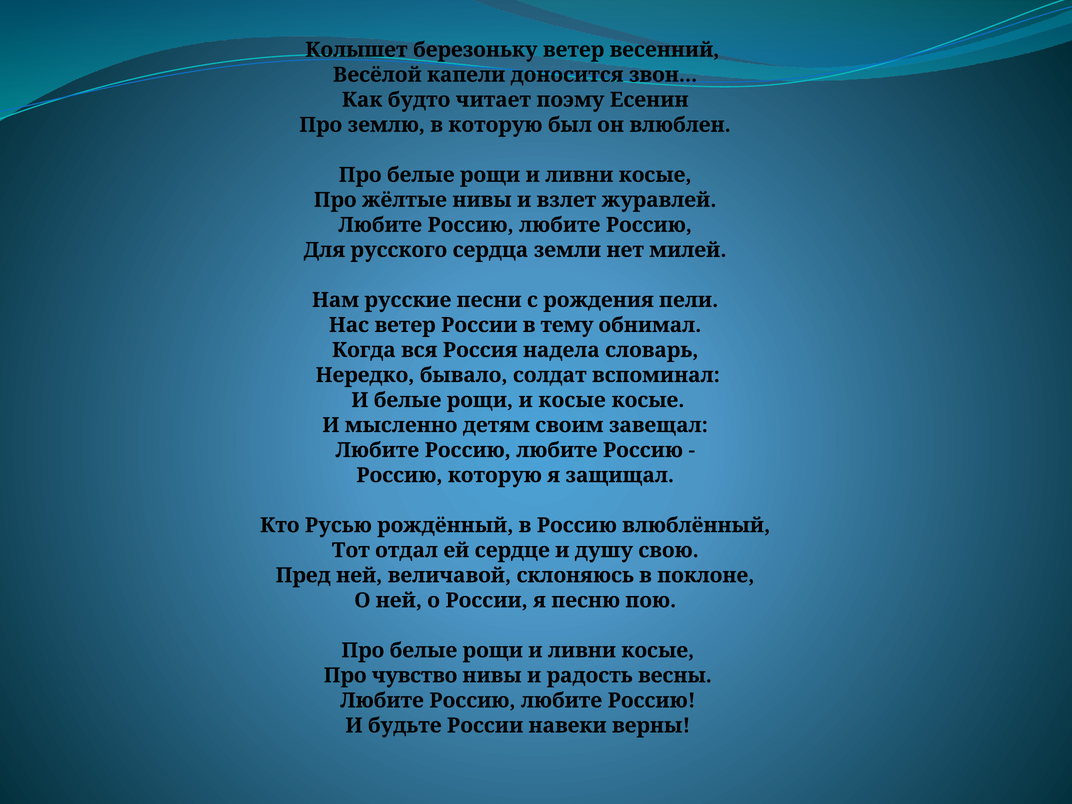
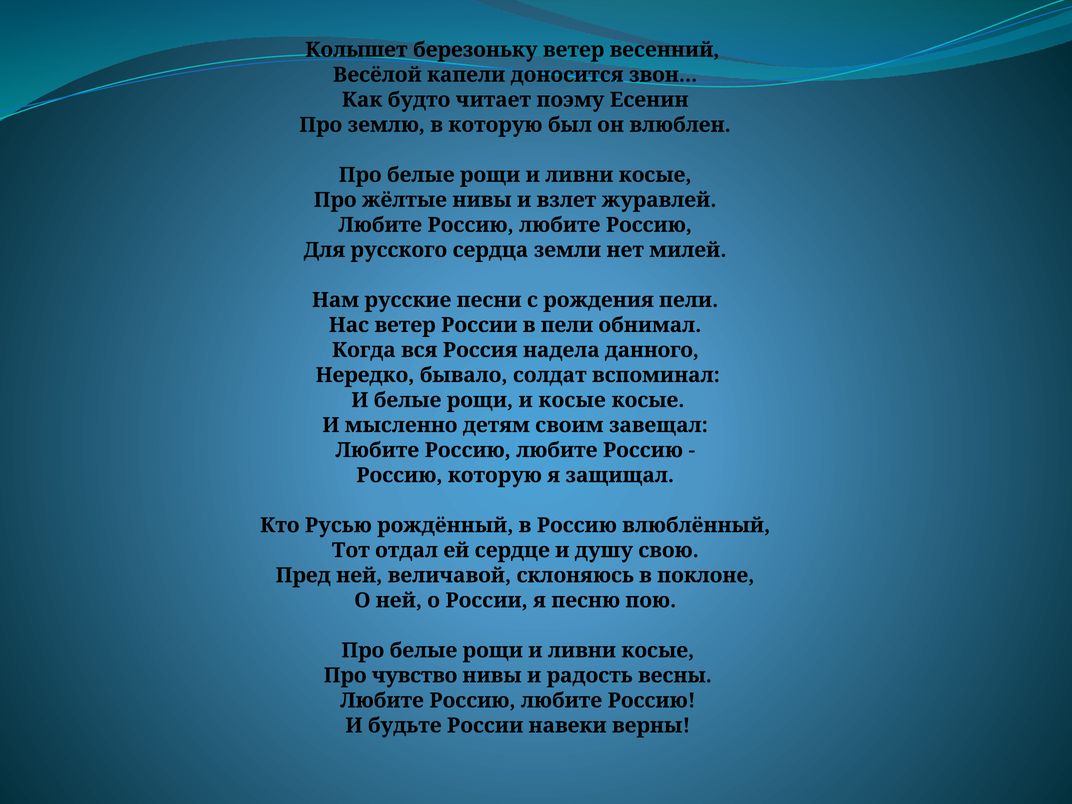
в тему: тему -> пели (567, 325)
словарь: словарь -> данного (652, 350)
